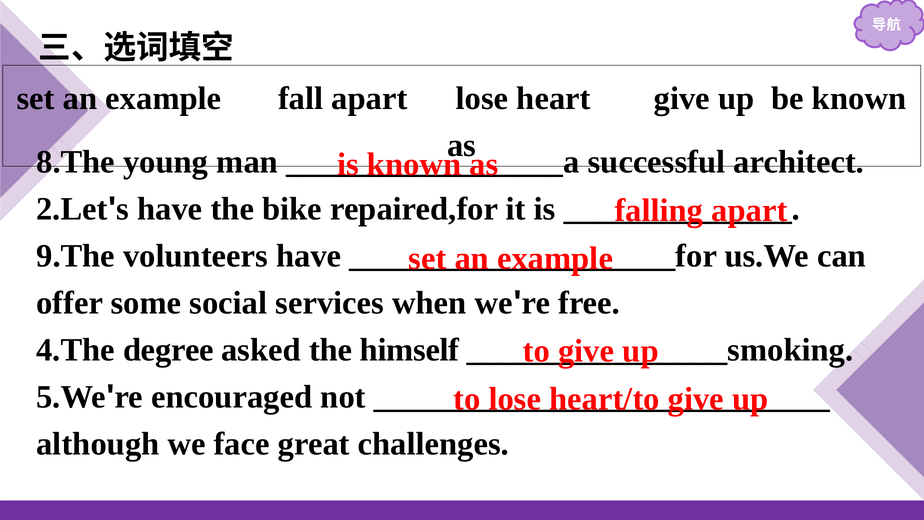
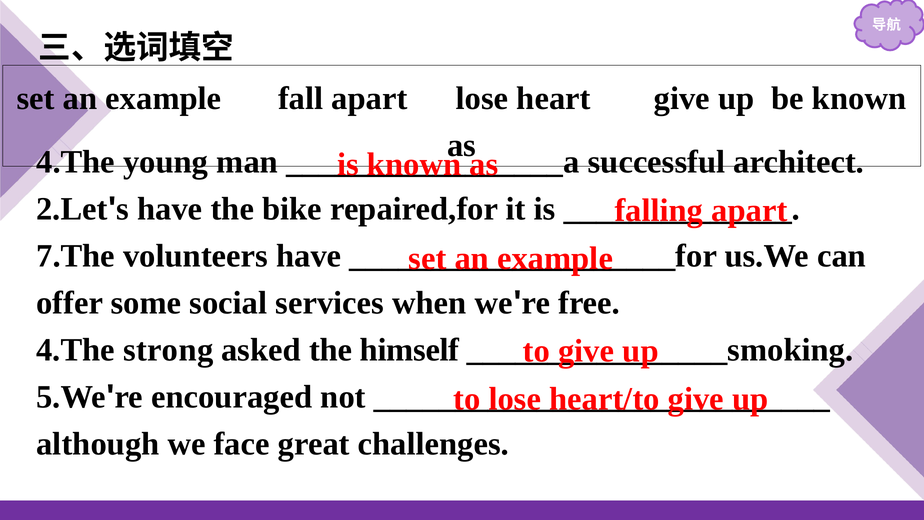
8.The: 8.The -> 4.The (76, 162)
9.The: 9.The -> 7.The (76, 256)
degree: degree -> strong (168, 350)
